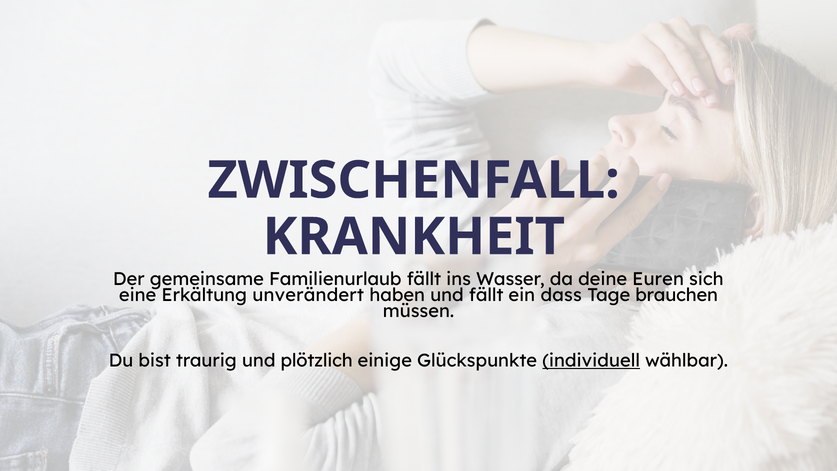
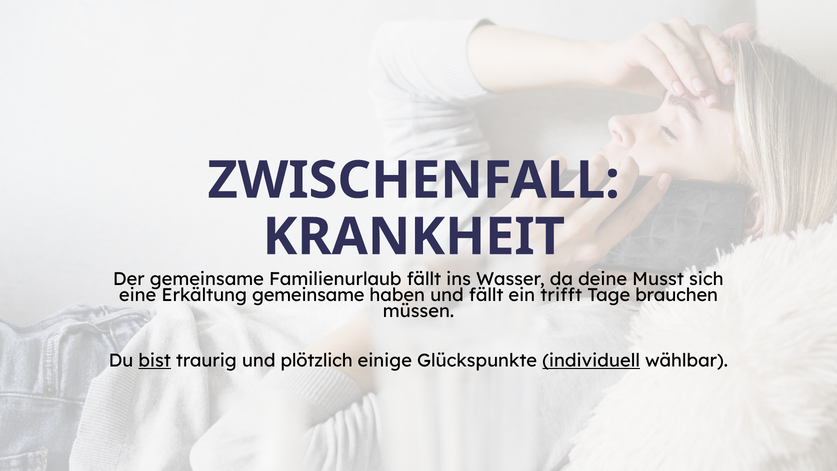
Euren: Euren -> Musst (658, 279)
Erkältung unverändert: unverändert -> gemeinsame (308, 295)
dass: dass -> trifft (561, 295)
bist underline: none -> present (155, 360)
